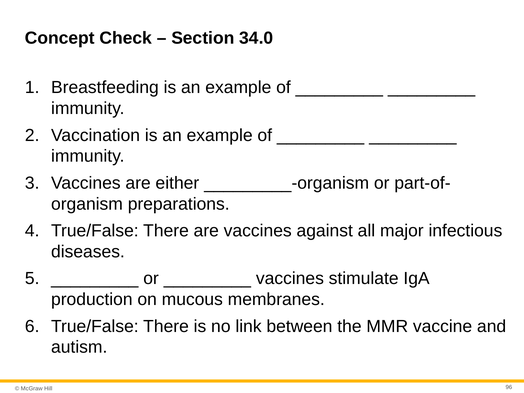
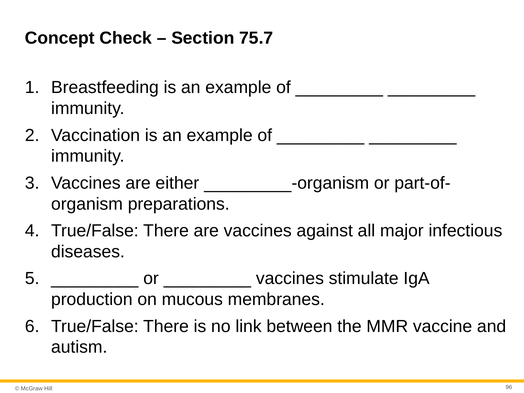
34.0: 34.0 -> 75.7 (256, 38)
